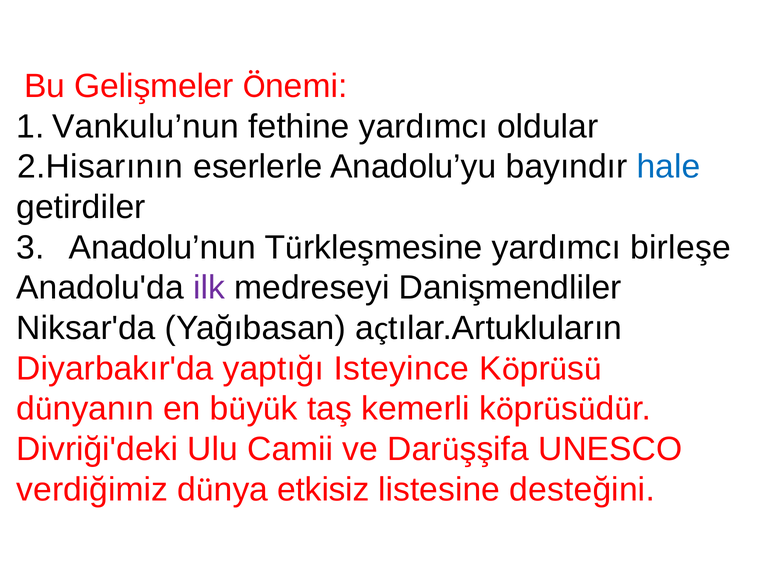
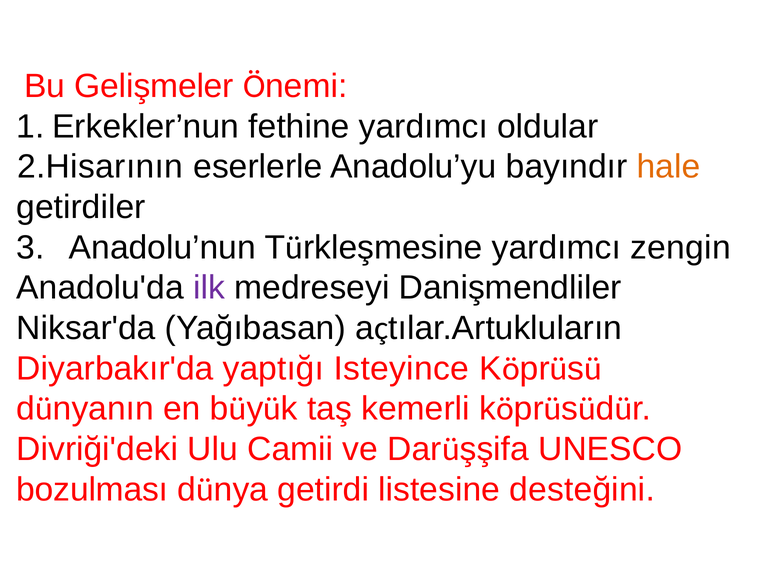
Vankulu’nun: Vankulu’nun -> Erkekler’nun (146, 127)
hale colour: blue -> orange (669, 167)
birleşe: birleşe -> zengin (681, 248)
verdiğimiz: verdiğimiz -> bozulması (92, 490)
etkisiz: etkisiz -> getirdi (323, 490)
